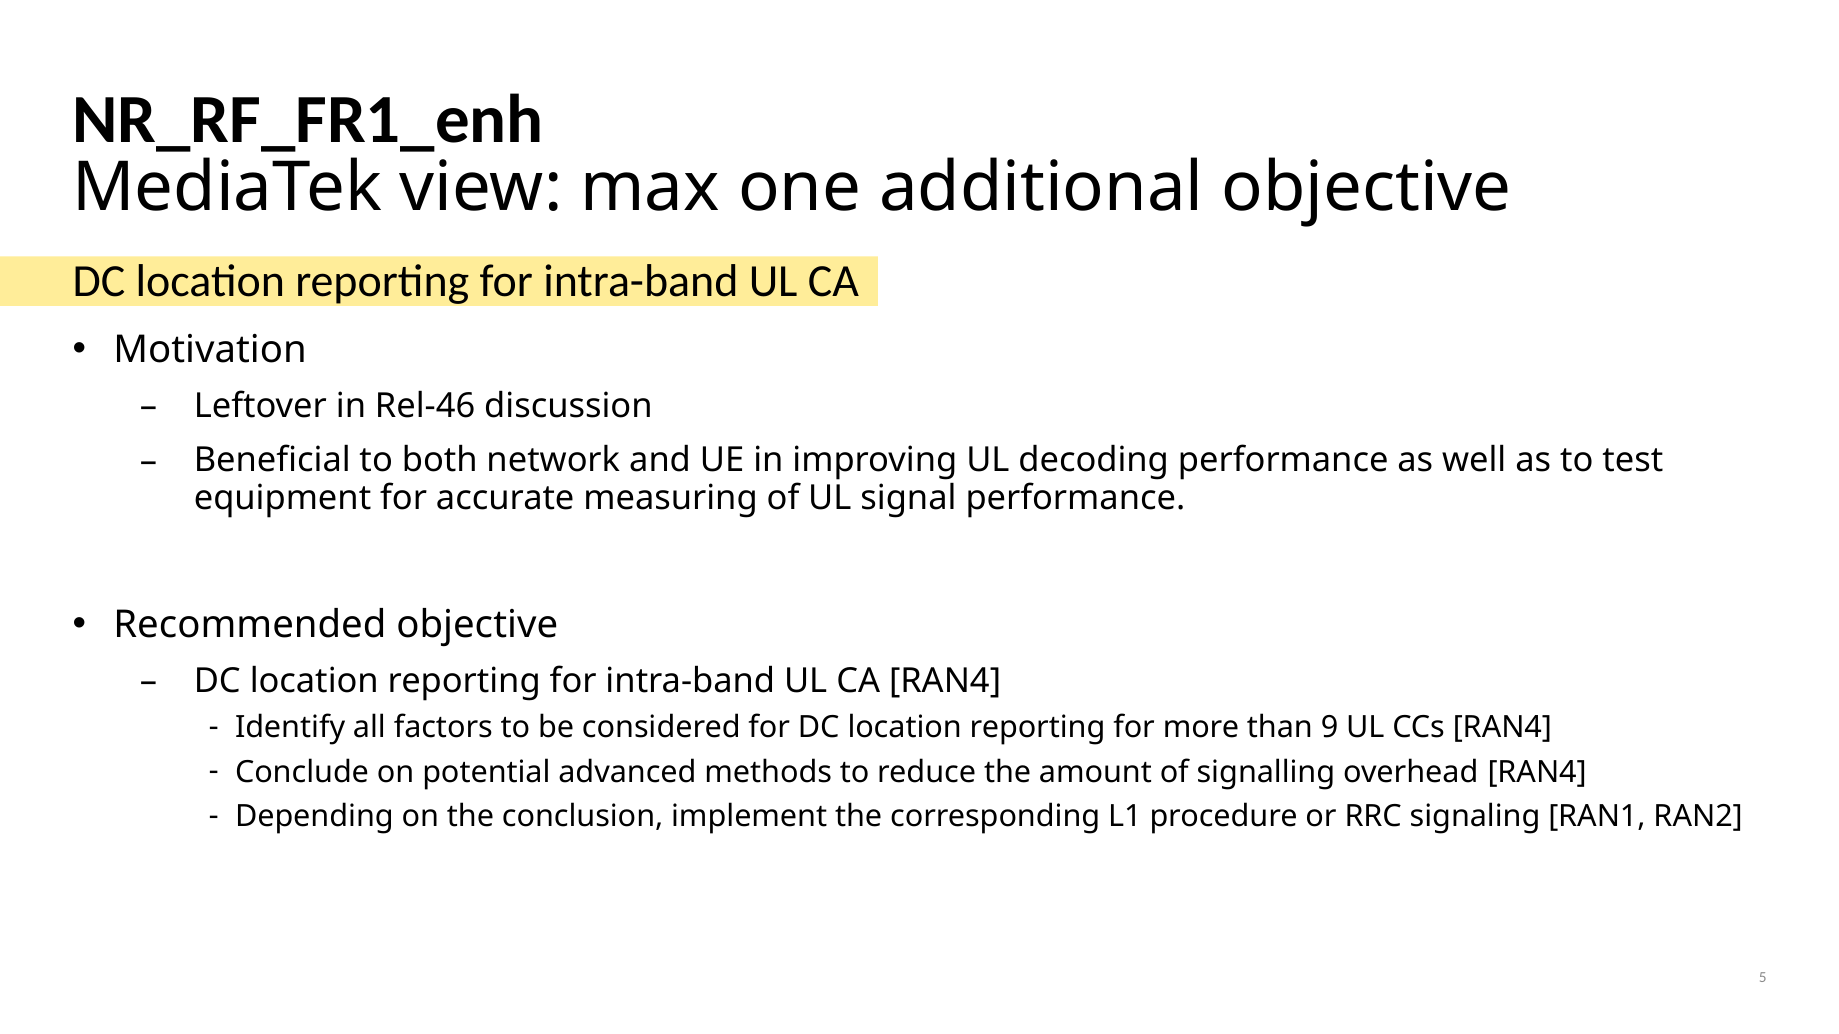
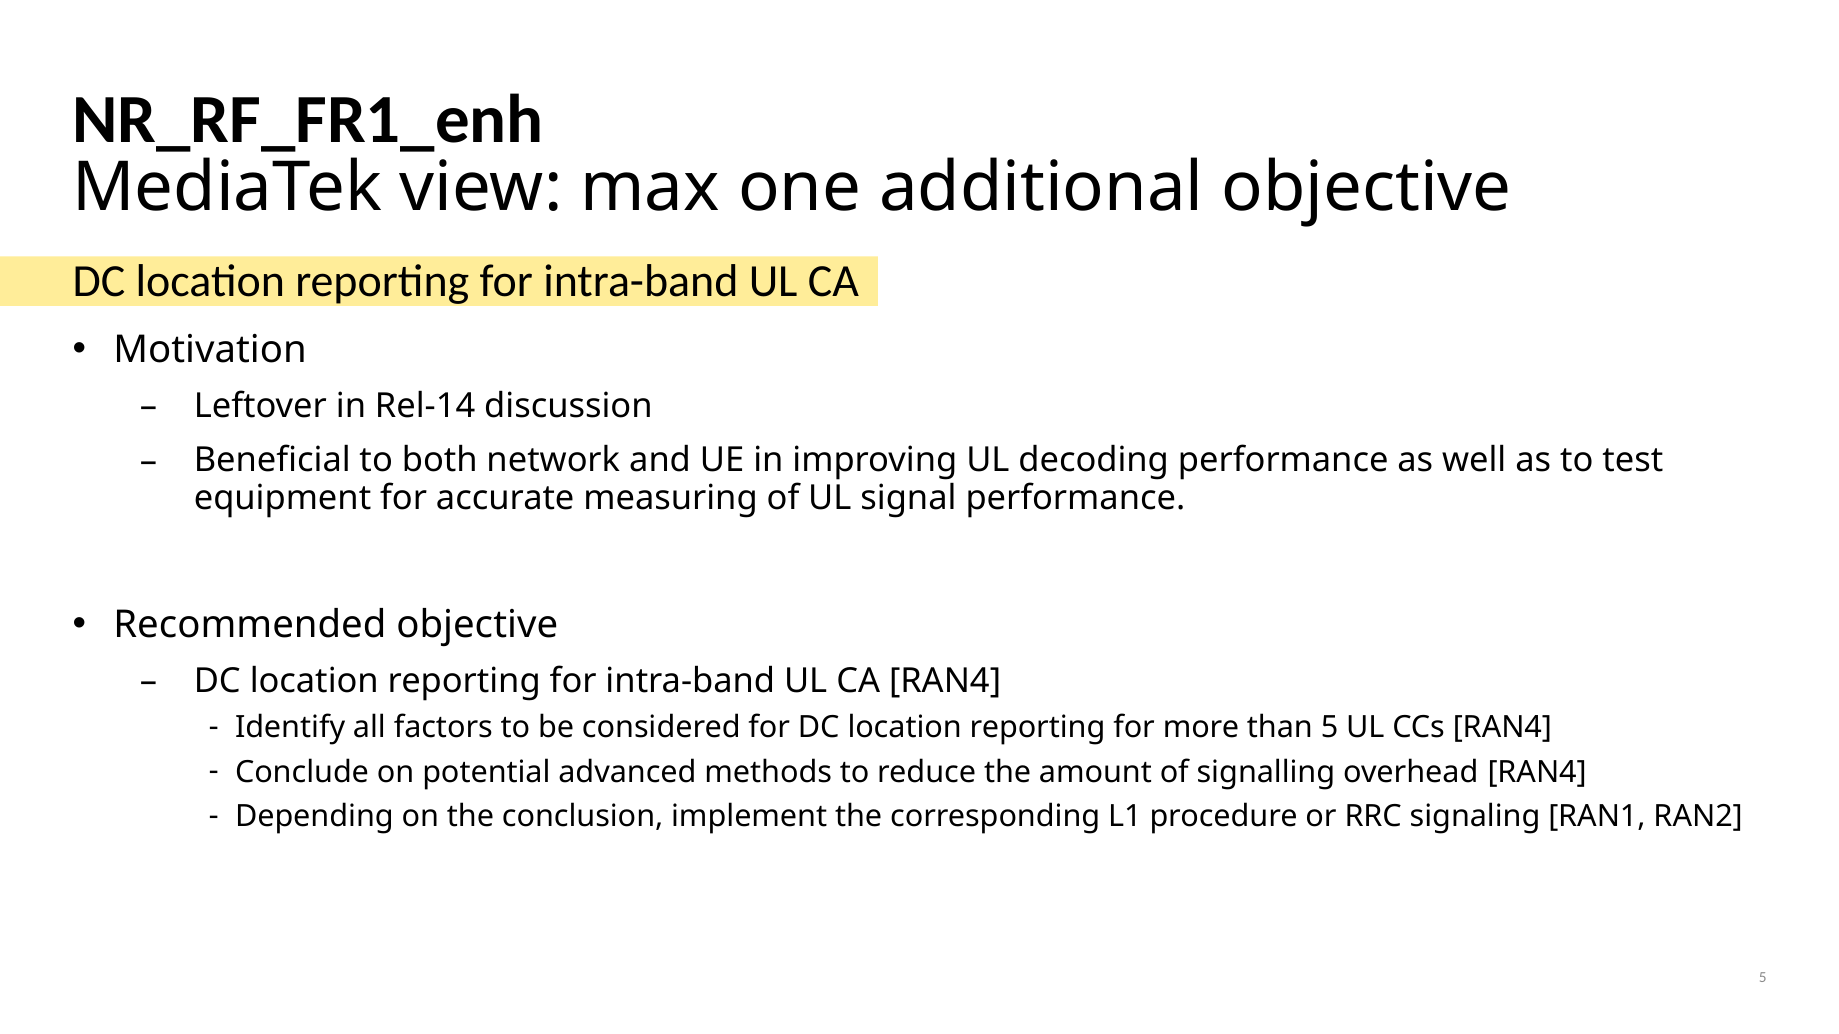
Rel-46: Rel-46 -> Rel-14 (425, 406)
than 9: 9 -> 5 (1330, 728)
